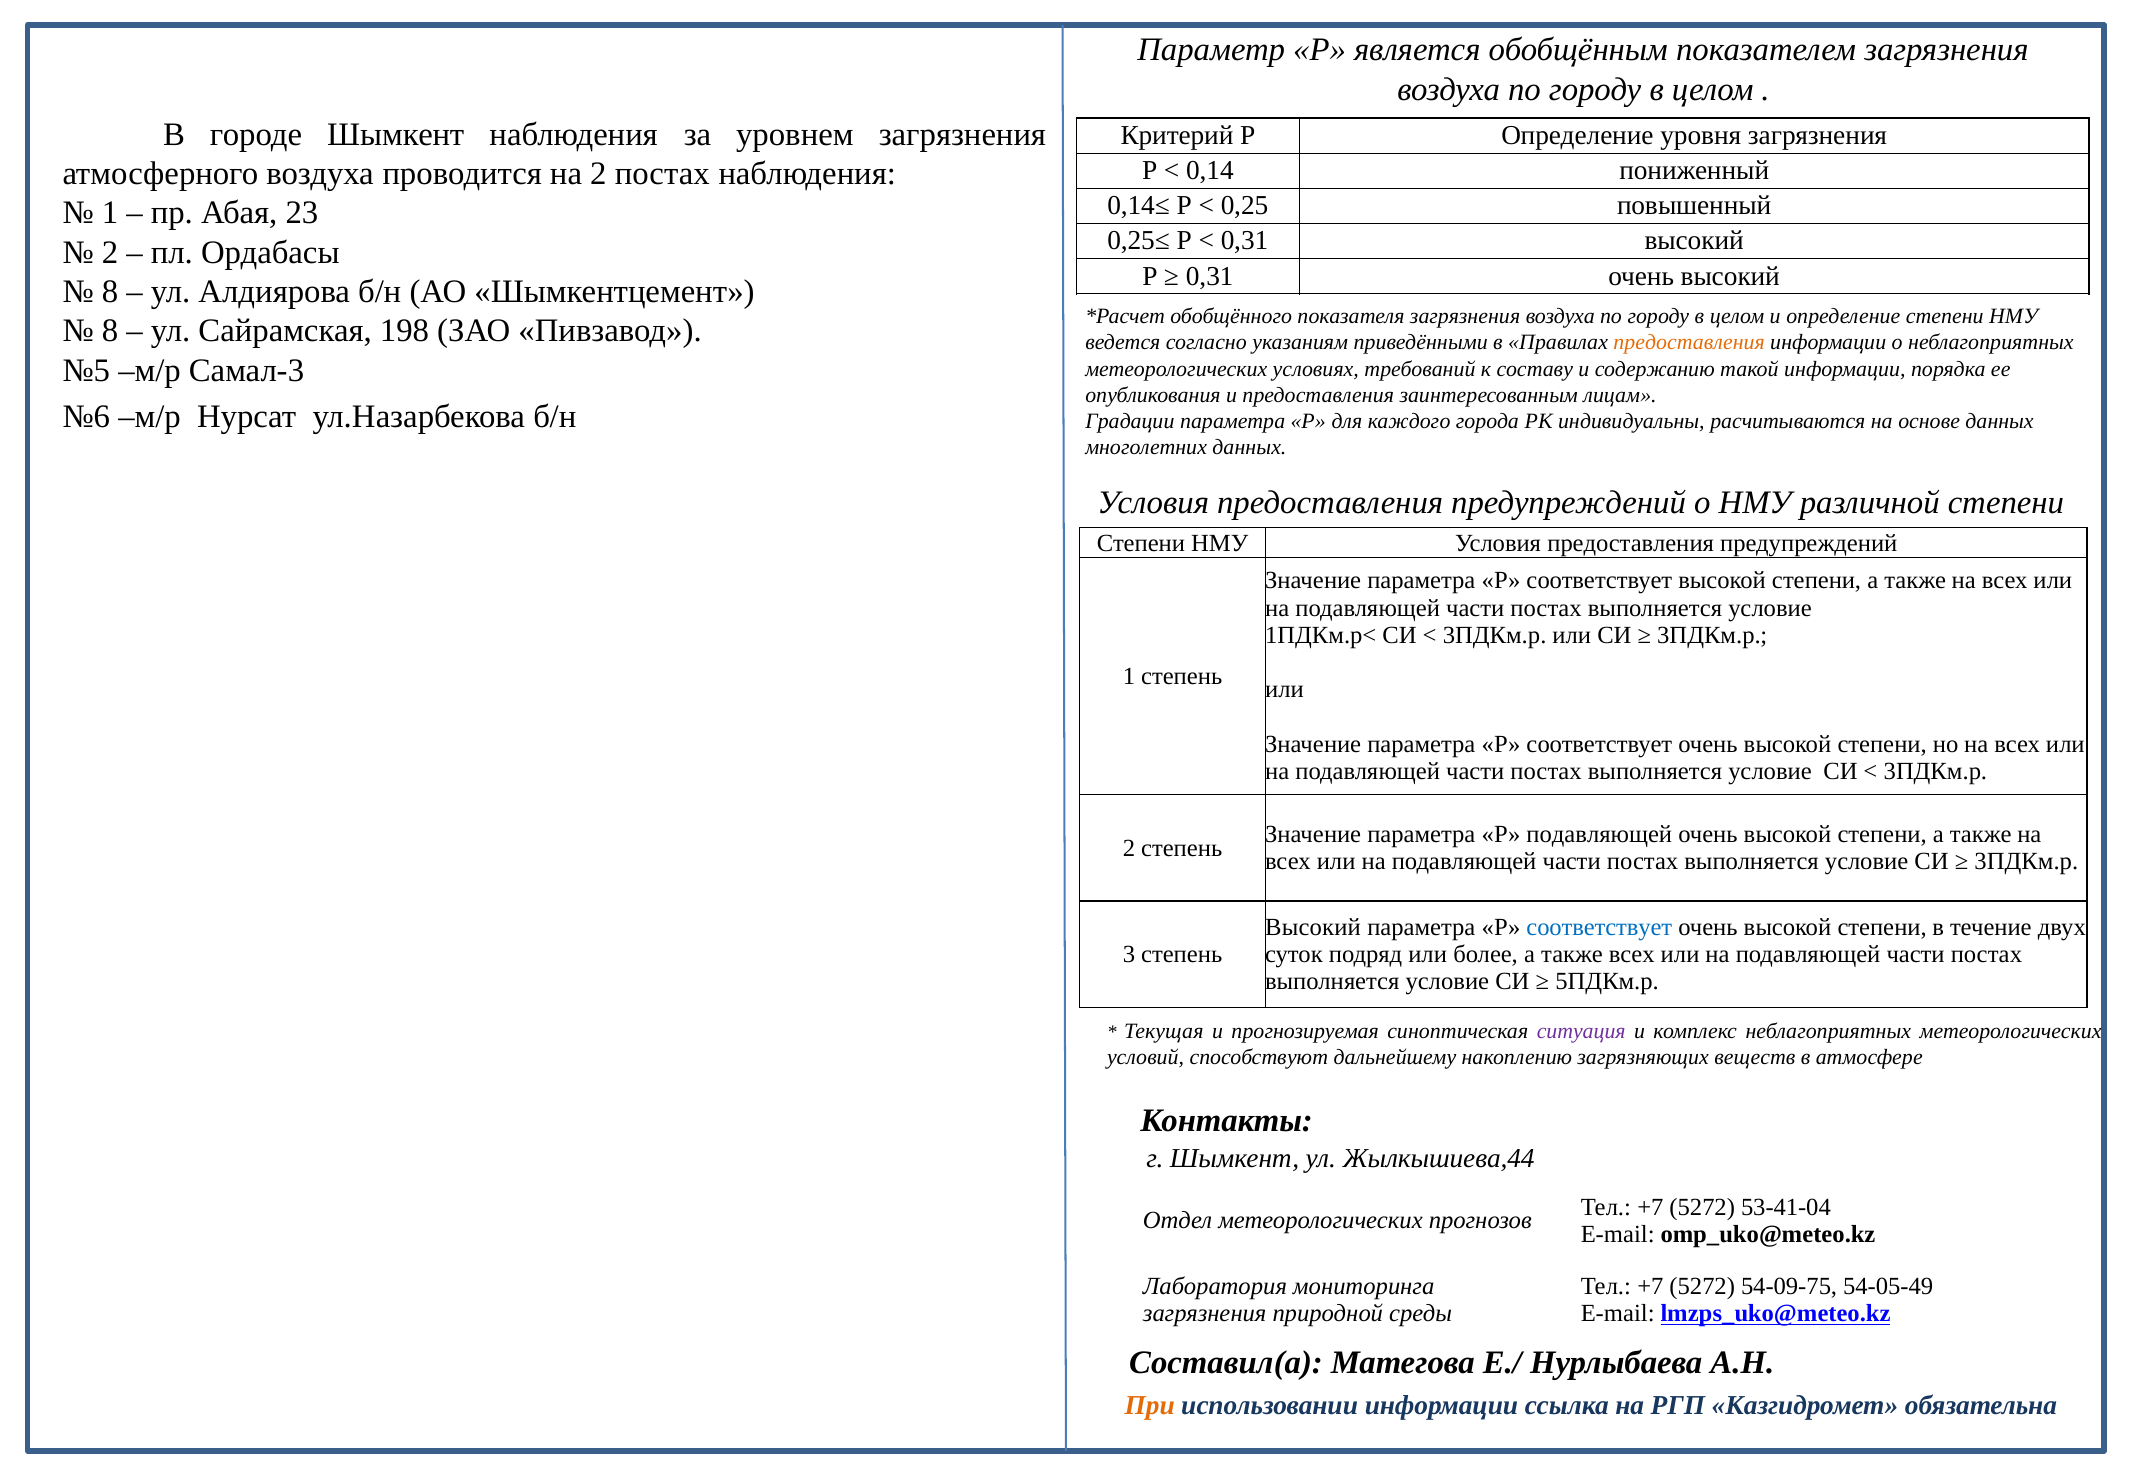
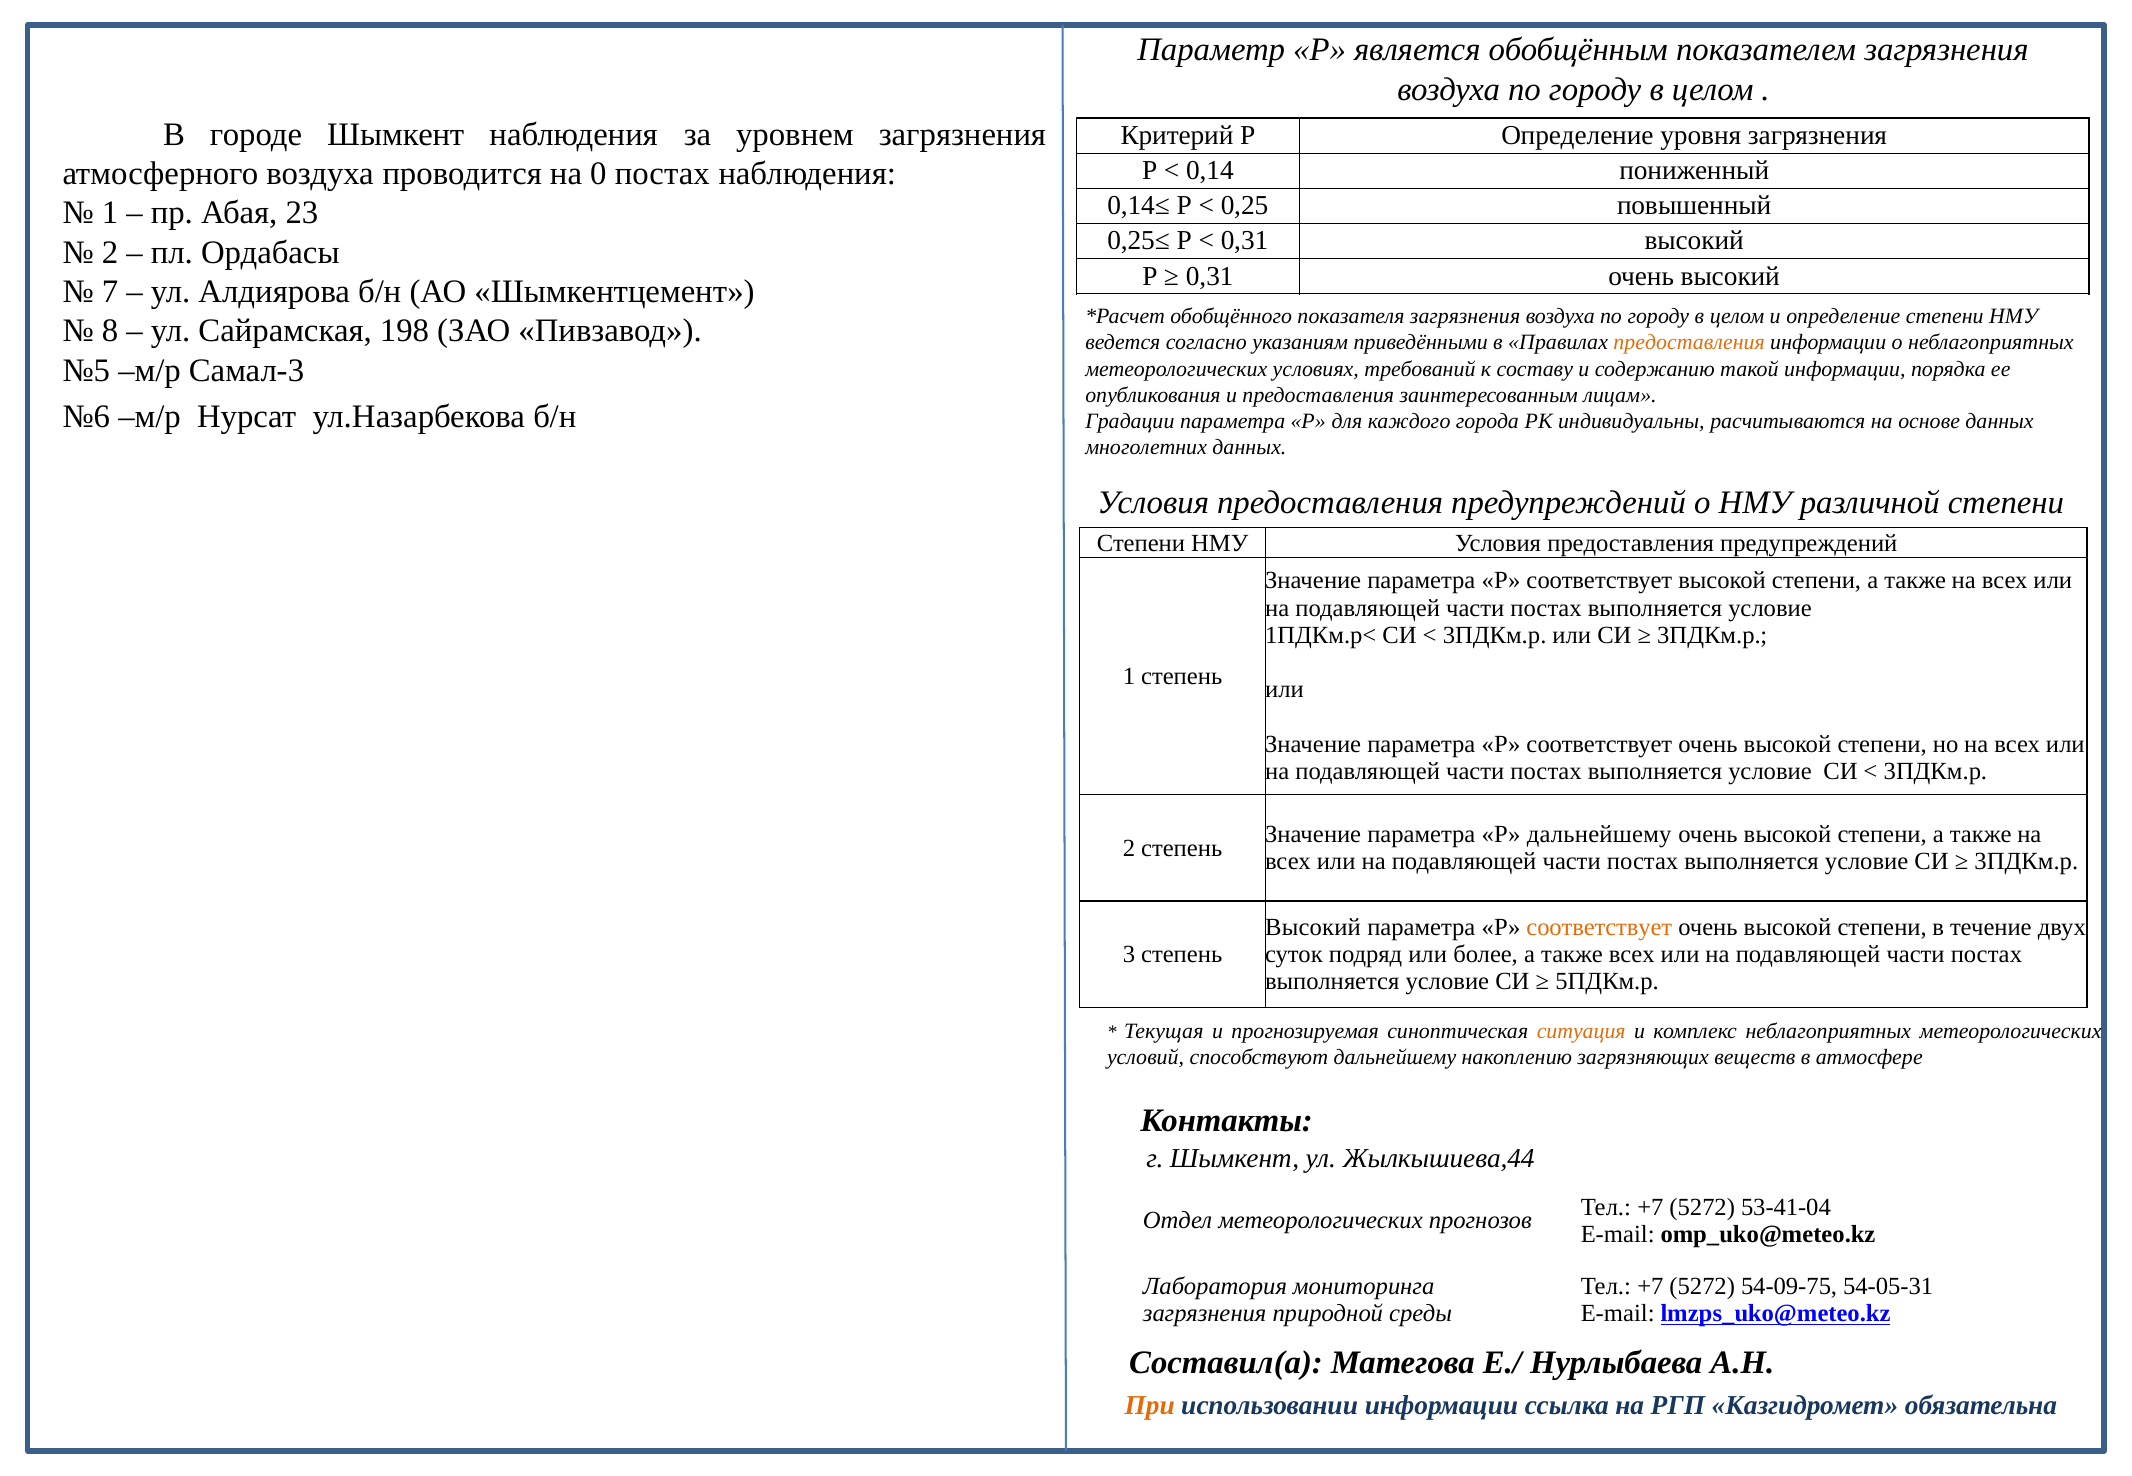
на 2: 2 -> 0 (598, 174)
8: 8 -> 7 (110, 292)
Р подавляющей: подавляющей -> дальнейшему (1599, 834)
соответствует colour: blue -> orange (1599, 927)
ситуация colour: purple -> orange (1581, 1031)
54-05-49: 54-05-49 -> 54-05-31 (1888, 1286)
